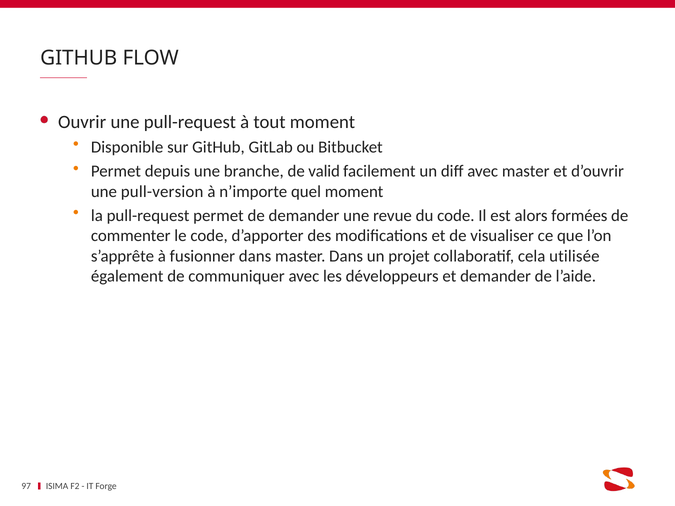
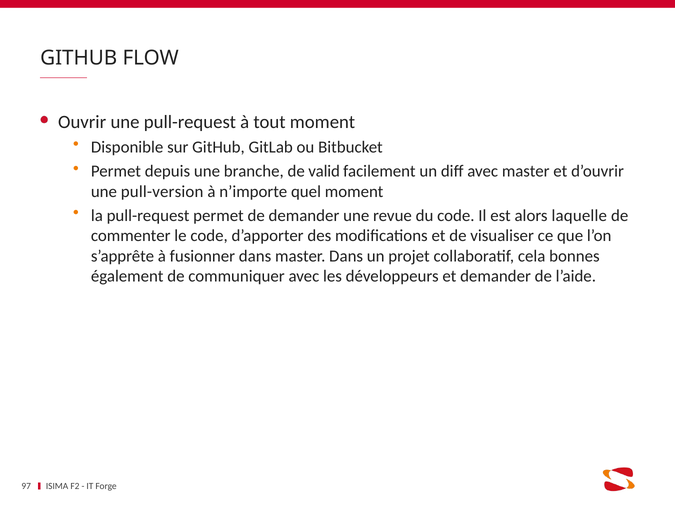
formées: formées -> laquelle (579, 216)
utilisée: utilisée -> bonnes (574, 256)
